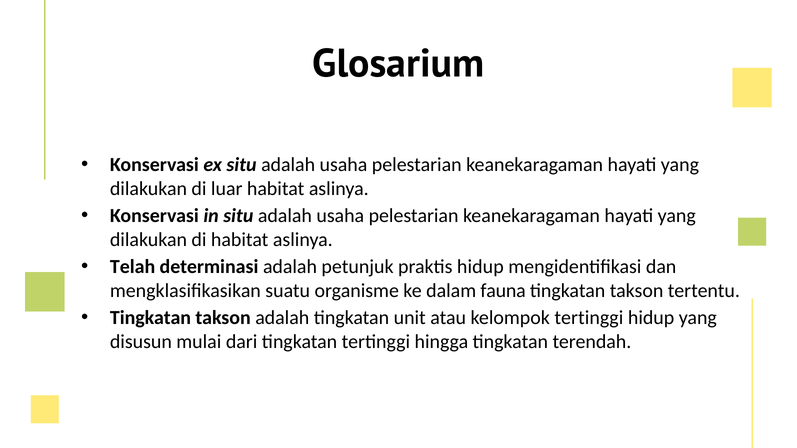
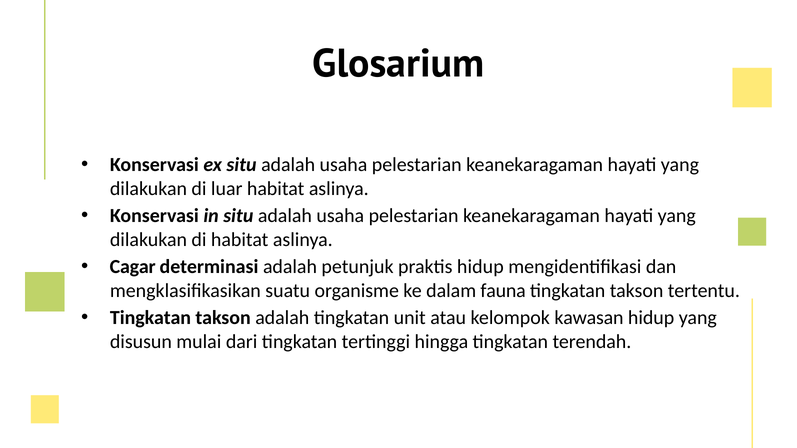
Telah: Telah -> Cagar (133, 267)
kelompok tertinggi: tertinggi -> kawasan (589, 318)
